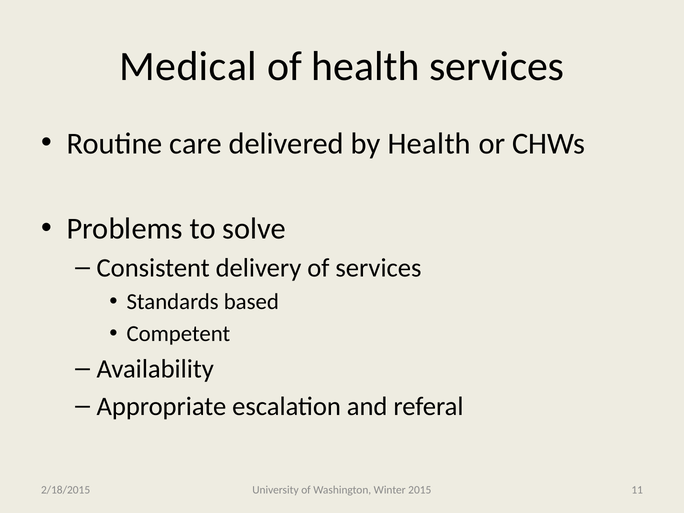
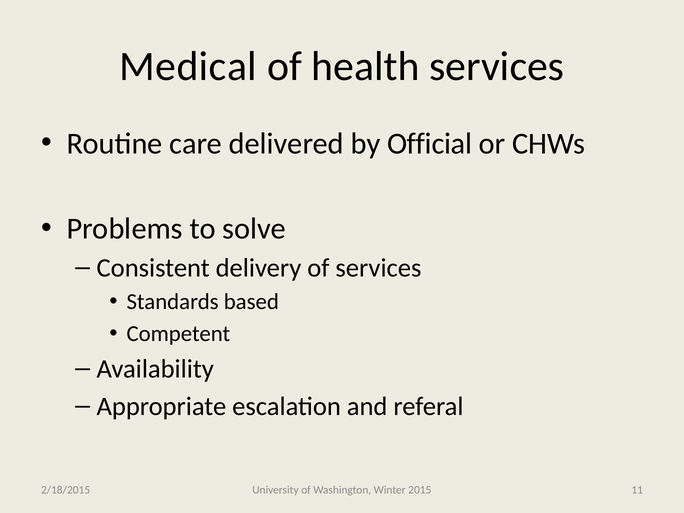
by Health: Health -> Official (430, 143)
